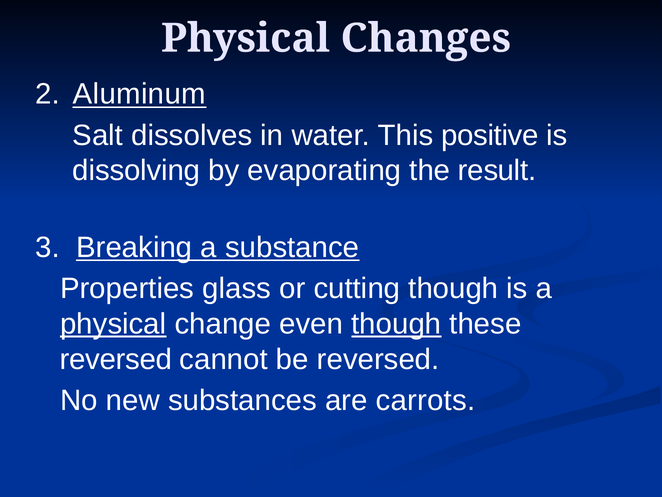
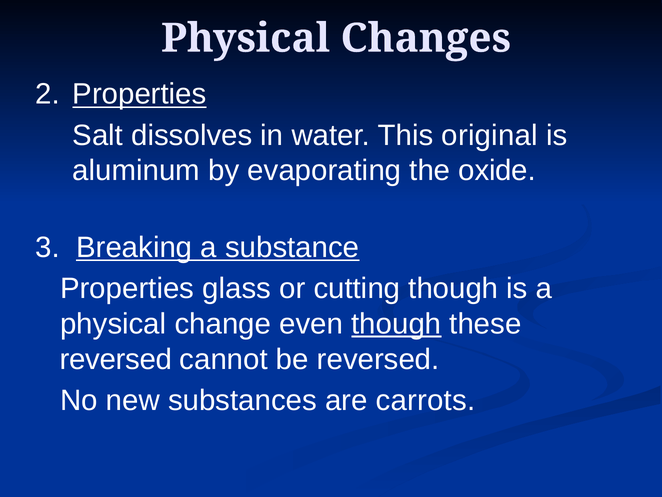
2 Aluminum: Aluminum -> Properties (140, 94)
positive: positive -> original (490, 135)
dissolving: dissolving -> aluminum (136, 171)
result: result -> oxide (497, 171)
physical underline: present -> none (113, 324)
